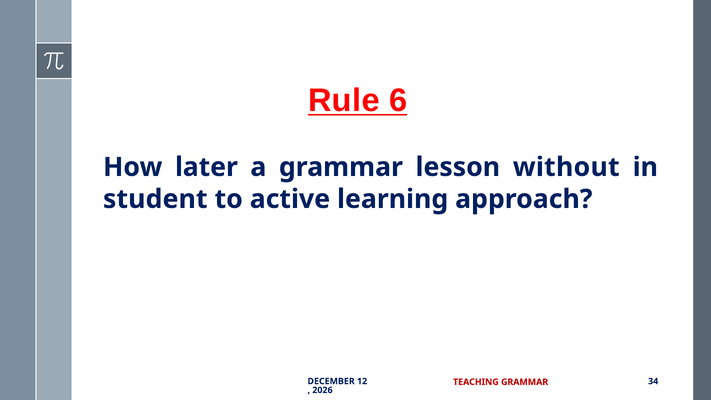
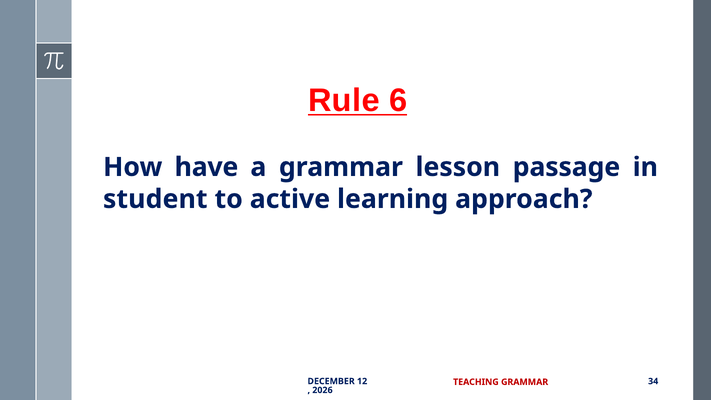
later: later -> have (206, 167)
without: without -> passage (566, 167)
